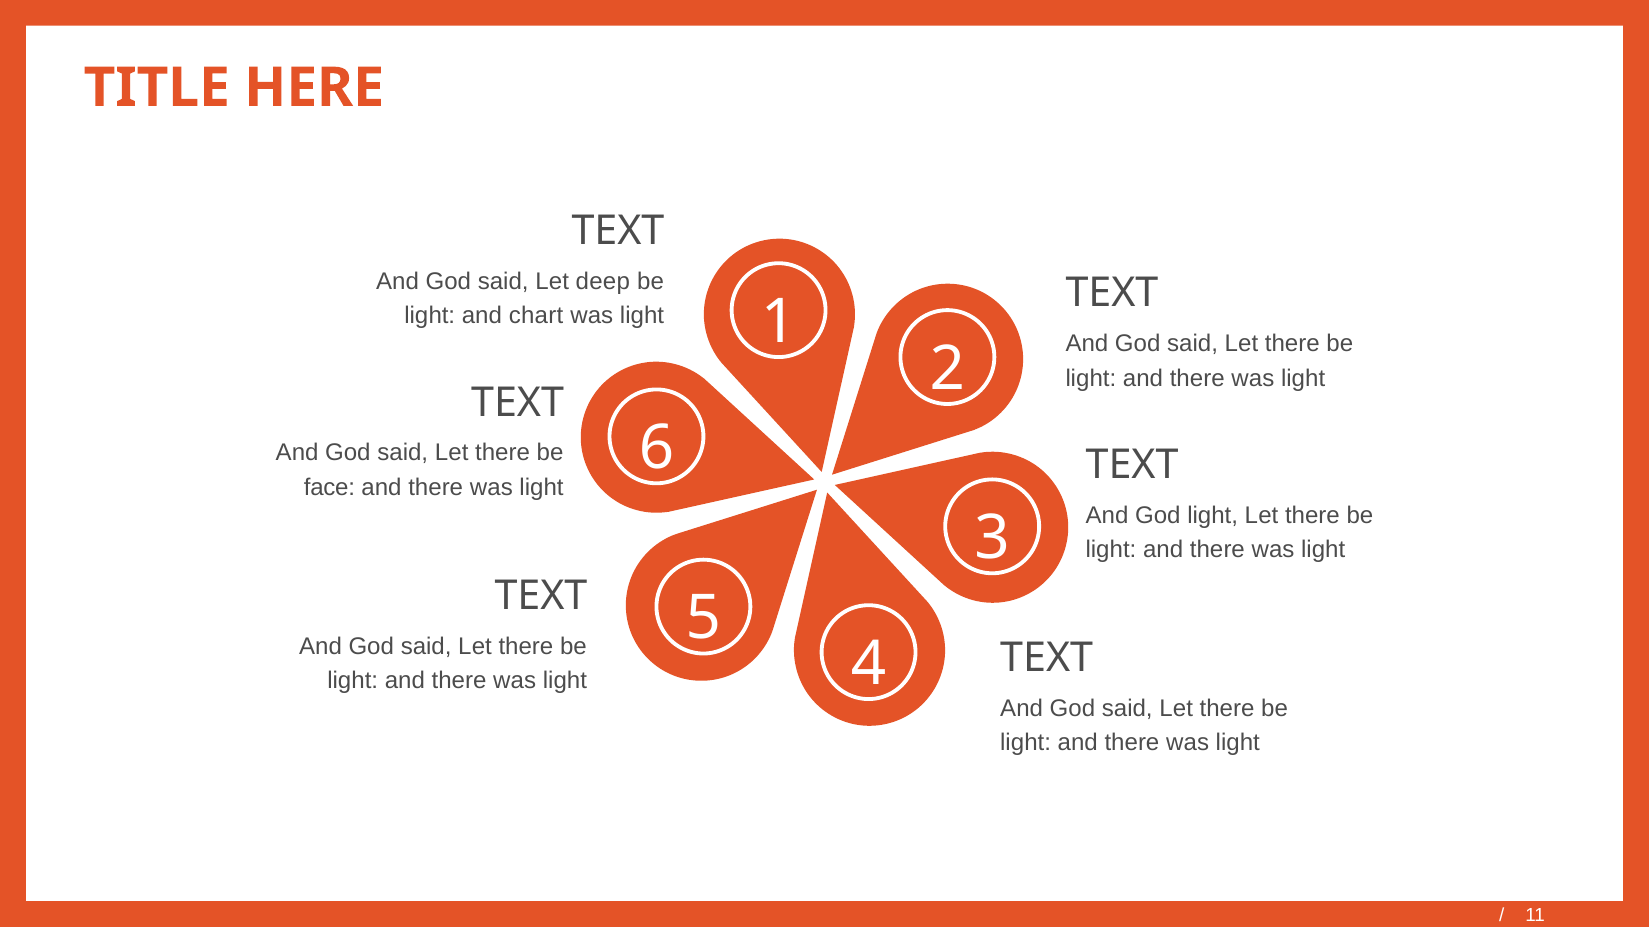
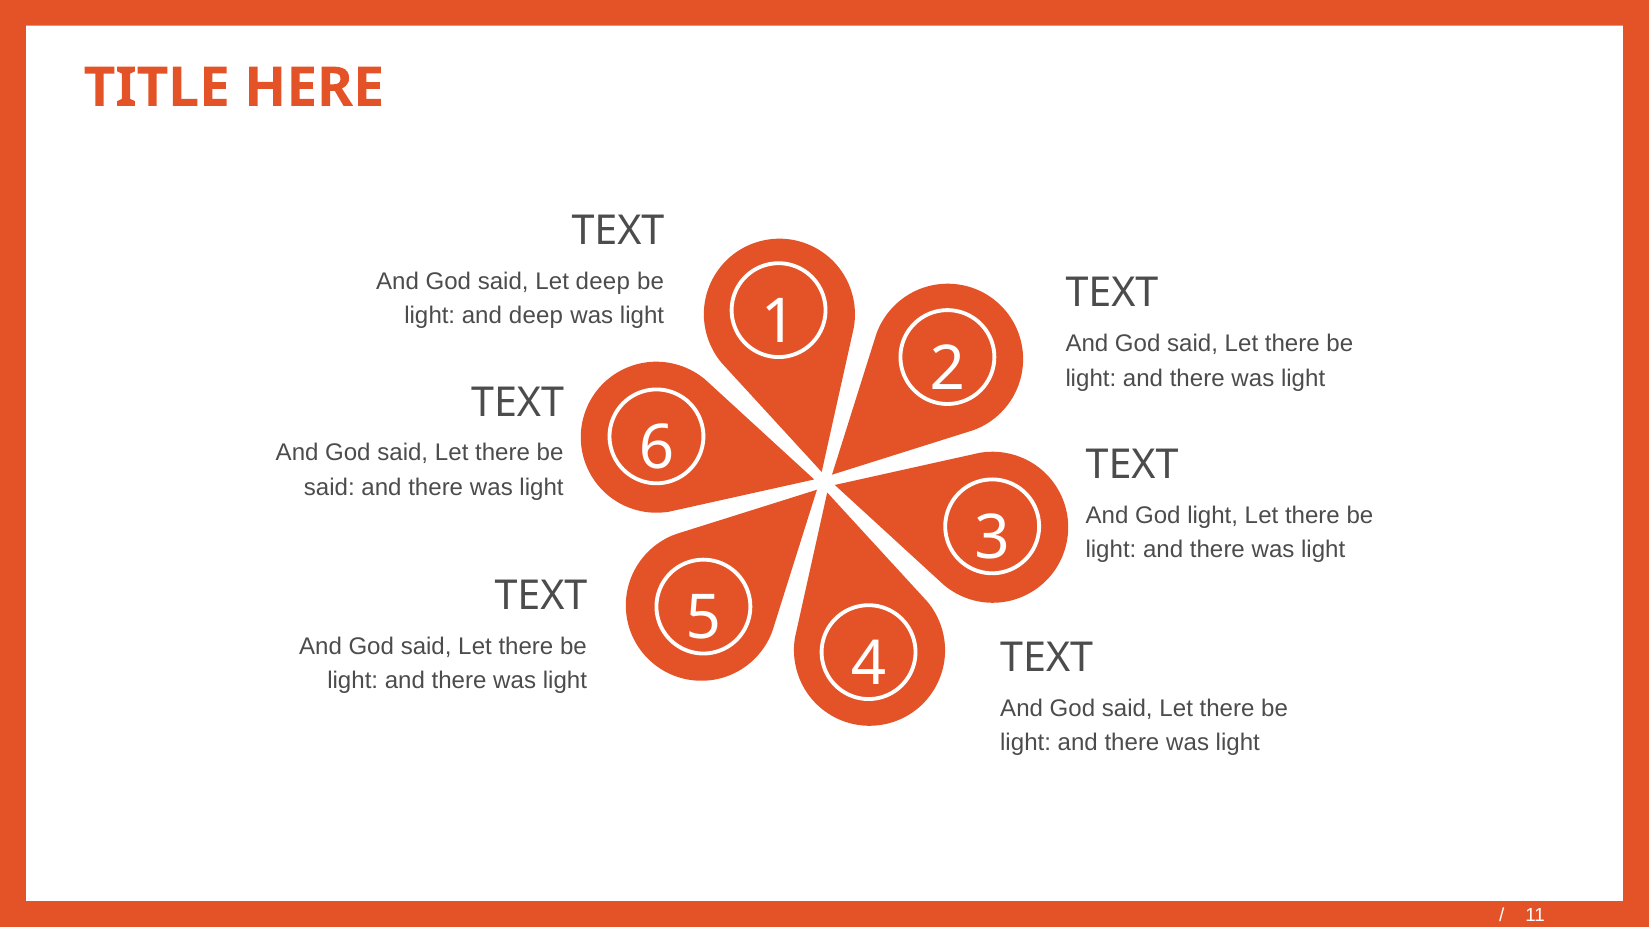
and chart: chart -> deep (536, 316)
face: face -> said (329, 488)
